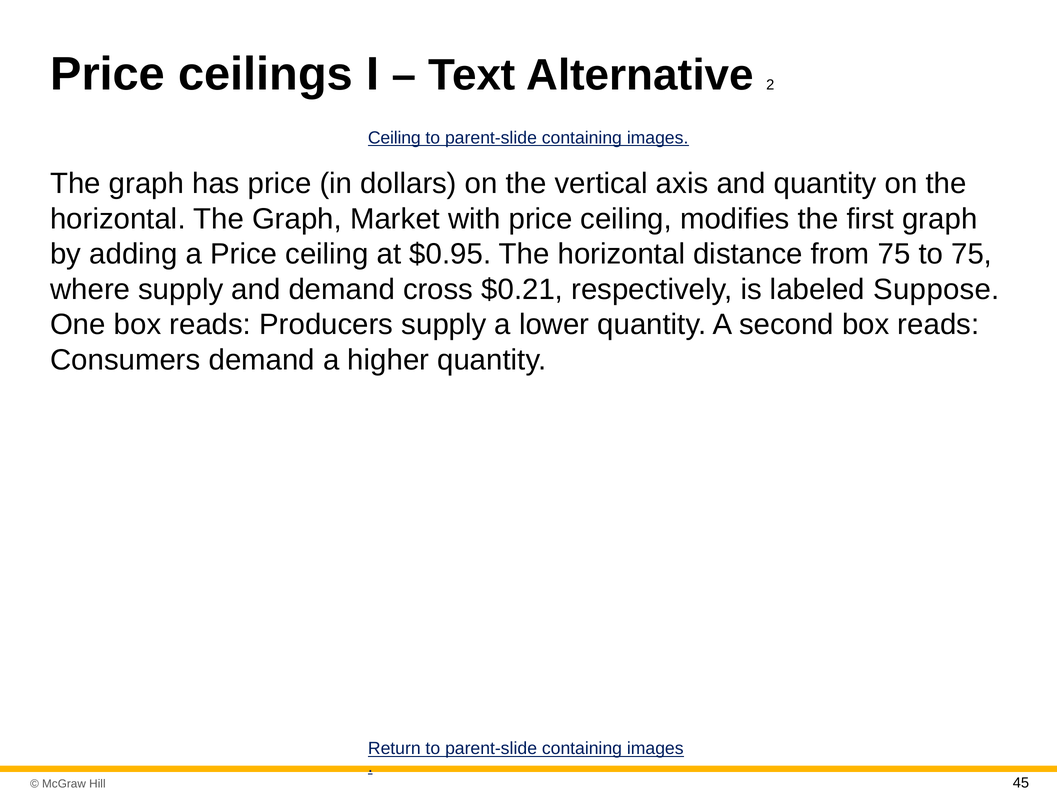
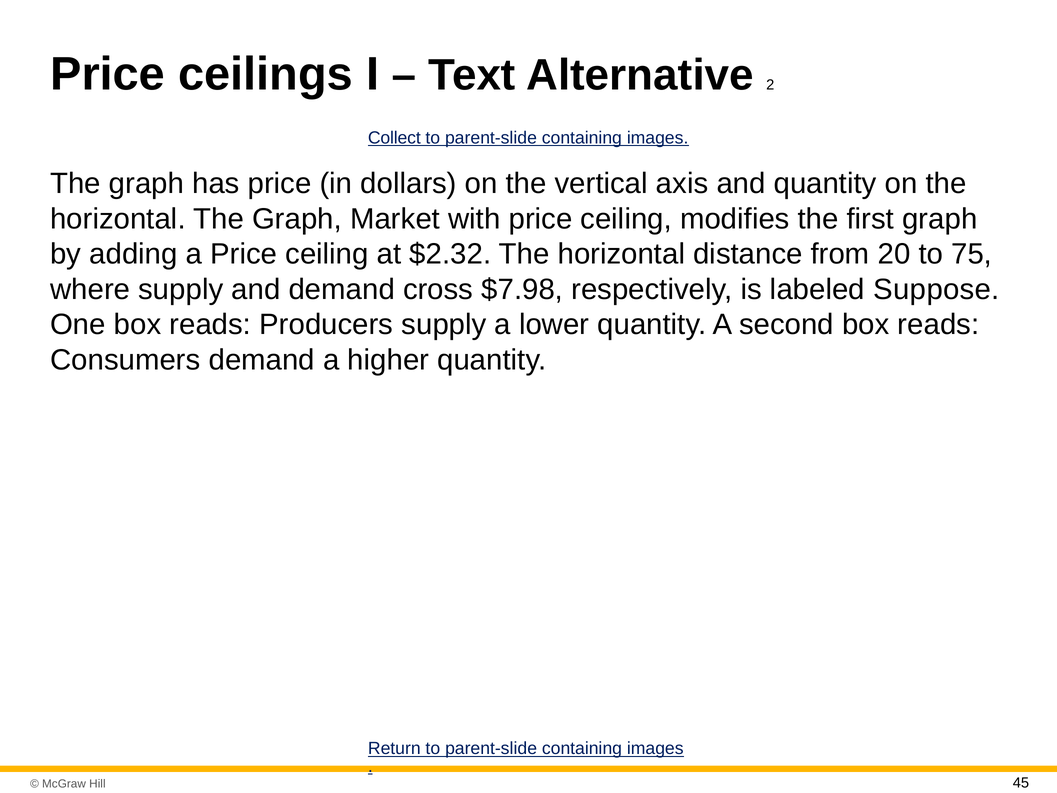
Ceiling: Ceiling -> Collect (394, 138)
$0.95: $0.95 -> $2.32 (450, 254)
from 75: 75 -> 20 (894, 254)
$0.21: $0.21 -> $7.98 (522, 289)
